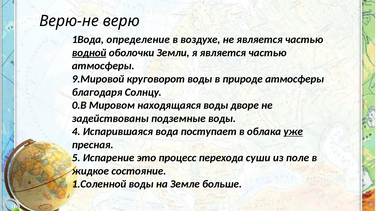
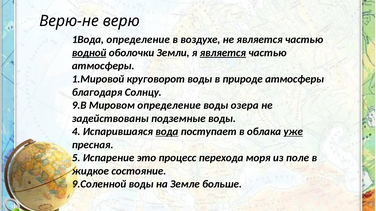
является underline: none -> present (223, 53)
9.Мировой: 9.Мировой -> 1.Мировой (98, 79)
0.В: 0.В -> 9.В (79, 106)
Мировом находящаяся: находящаяся -> определение (169, 106)
дворе: дворе -> озера (245, 106)
вода underline: none -> present (167, 132)
суши: суши -> моря (258, 158)
1.Соленной: 1.Соленной -> 9.Соленной (99, 185)
